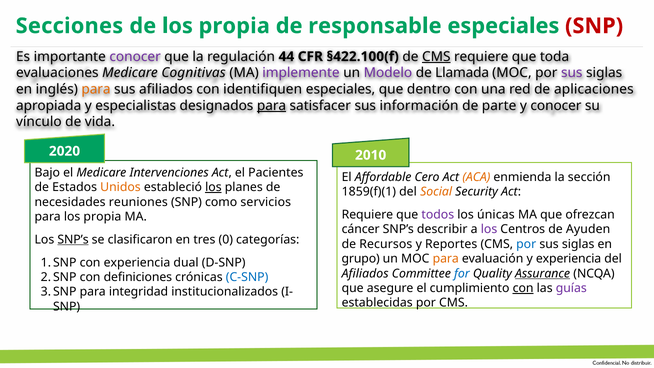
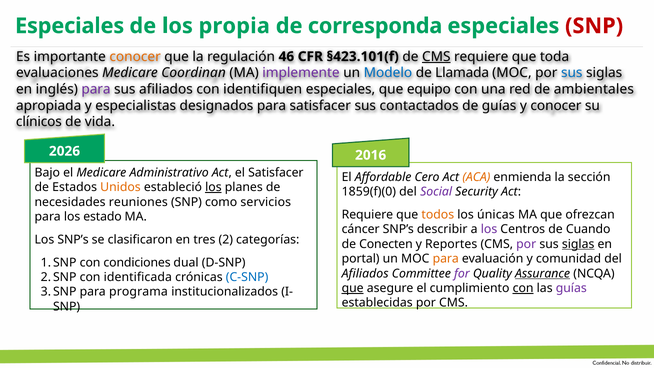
Secciones: Secciones -> Especiales (70, 26)
responsable: responsable -> corresponda (375, 26)
conocer colour: purple -> orange (135, 57)
44: 44 -> 46 (286, 57)
§422.100(f: §422.100(f -> §423.101(f (363, 57)
Cognitivas: Cognitivas -> Coordinan (194, 73)
Modelo colour: purple -> blue (388, 73)
sus colour: purple -> blue (572, 73)
para colour: orange -> purple (96, 89)
dentro: dentro -> equipo (429, 89)
aplicaciones: aplicaciones -> ambientales (594, 89)
para underline: present -> none (272, 106)
información: información -> contactados (419, 106)
de parte: parte -> guías (499, 106)
vínculo: vínculo -> clínicos (39, 122)
2020: 2020 -> 2026 (64, 151)
2010: 2010 -> 2016 (371, 155)
Intervenciones: Intervenciones -> Administrativo (169, 172)
el Pacientes: Pacientes -> Satisfacer (276, 172)
1859(f)(1: 1859(f)(1 -> 1859(f)(0 (369, 192)
Social colour: orange -> purple (436, 192)
todos colour: purple -> orange (438, 215)
para los propia: propia -> estado (103, 217)
Ayuden: Ayuden -> Cuando (588, 229)
SNP’s underline: present -> none (73, 240)
0: 0 -> 2 (226, 240)
Recursos: Recursos -> Conecten (386, 244)
por colour: blue -> purple (526, 244)
siglas underline: none -> present (578, 244)
grupo: grupo -> portal (361, 259)
y experiencia: experiencia -> comunidad (569, 259)
con experiencia: experiencia -> condiciones (137, 262)
for colour: blue -> purple (462, 273)
definiciones: definiciones -> identificada (138, 277)
que underline: none -> present (353, 288)
integridad: integridad -> programa (138, 292)
